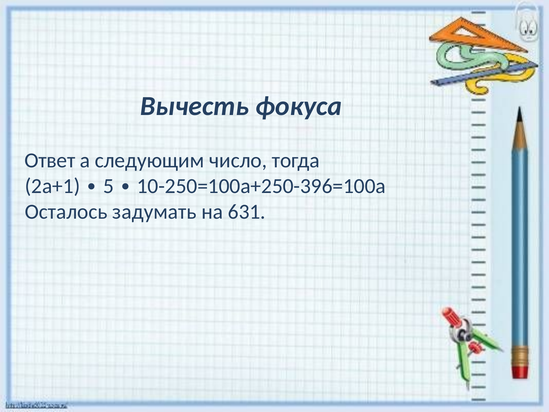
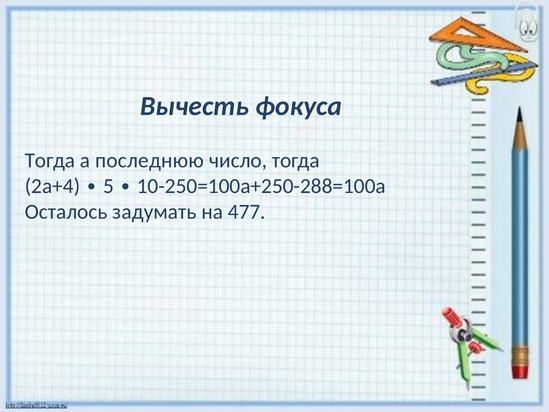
Ответ: Ответ -> Тогда (50, 160)
следующим: следующим -> последнюю (149, 160)
2а+1: 2а+1 -> 2а+4 (52, 186)
10-250=100а+250-396=100а: 10-250=100а+250-396=100а -> 10-250=100а+250-288=100а (261, 186)
631: 631 -> 477 (247, 212)
